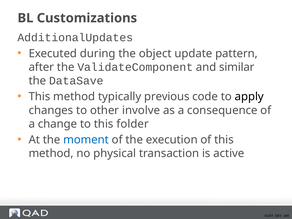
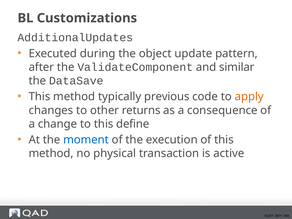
apply colour: black -> orange (249, 97)
involve: involve -> returns (141, 110)
folder: folder -> define (133, 124)
